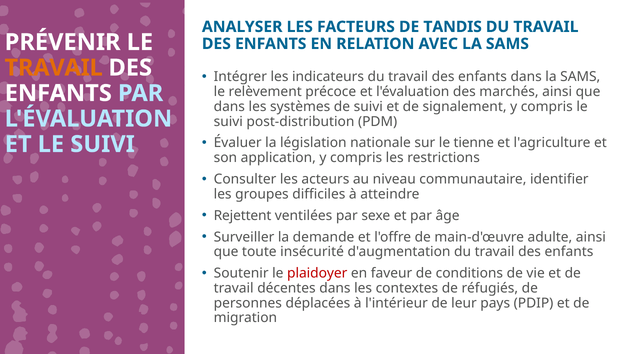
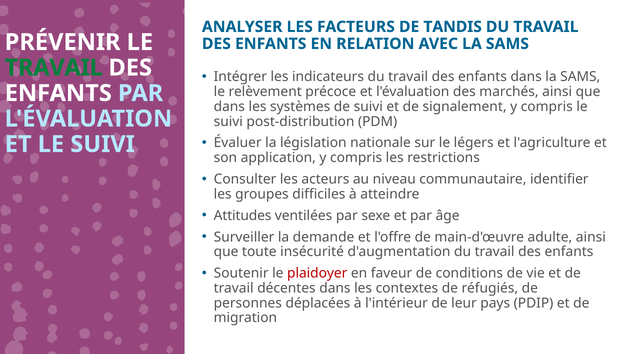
TRAVAIL colour: orange -> green (54, 68)
tienne: tienne -> légers (474, 143)
Rejettent: Rejettent -> Attitudes (243, 216)
